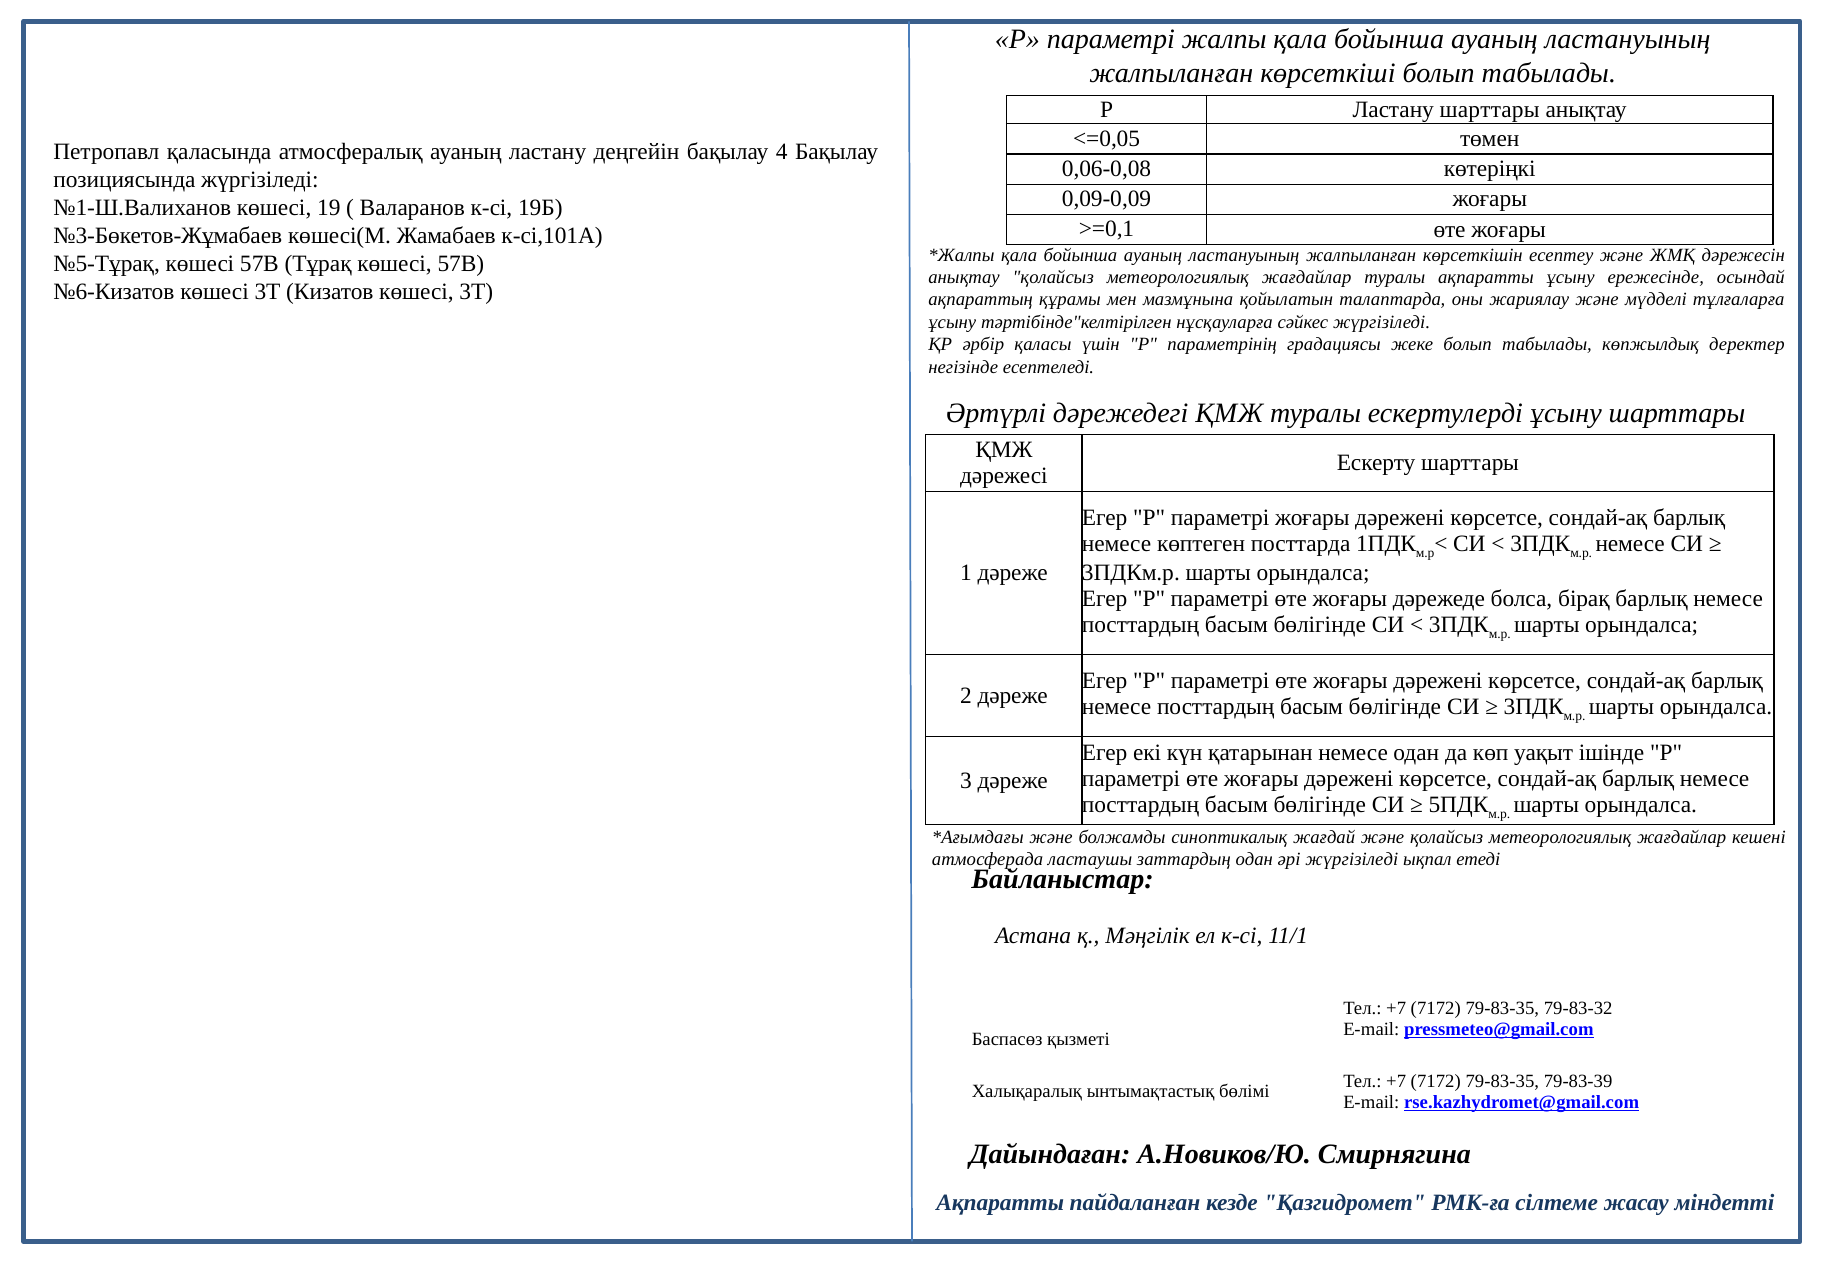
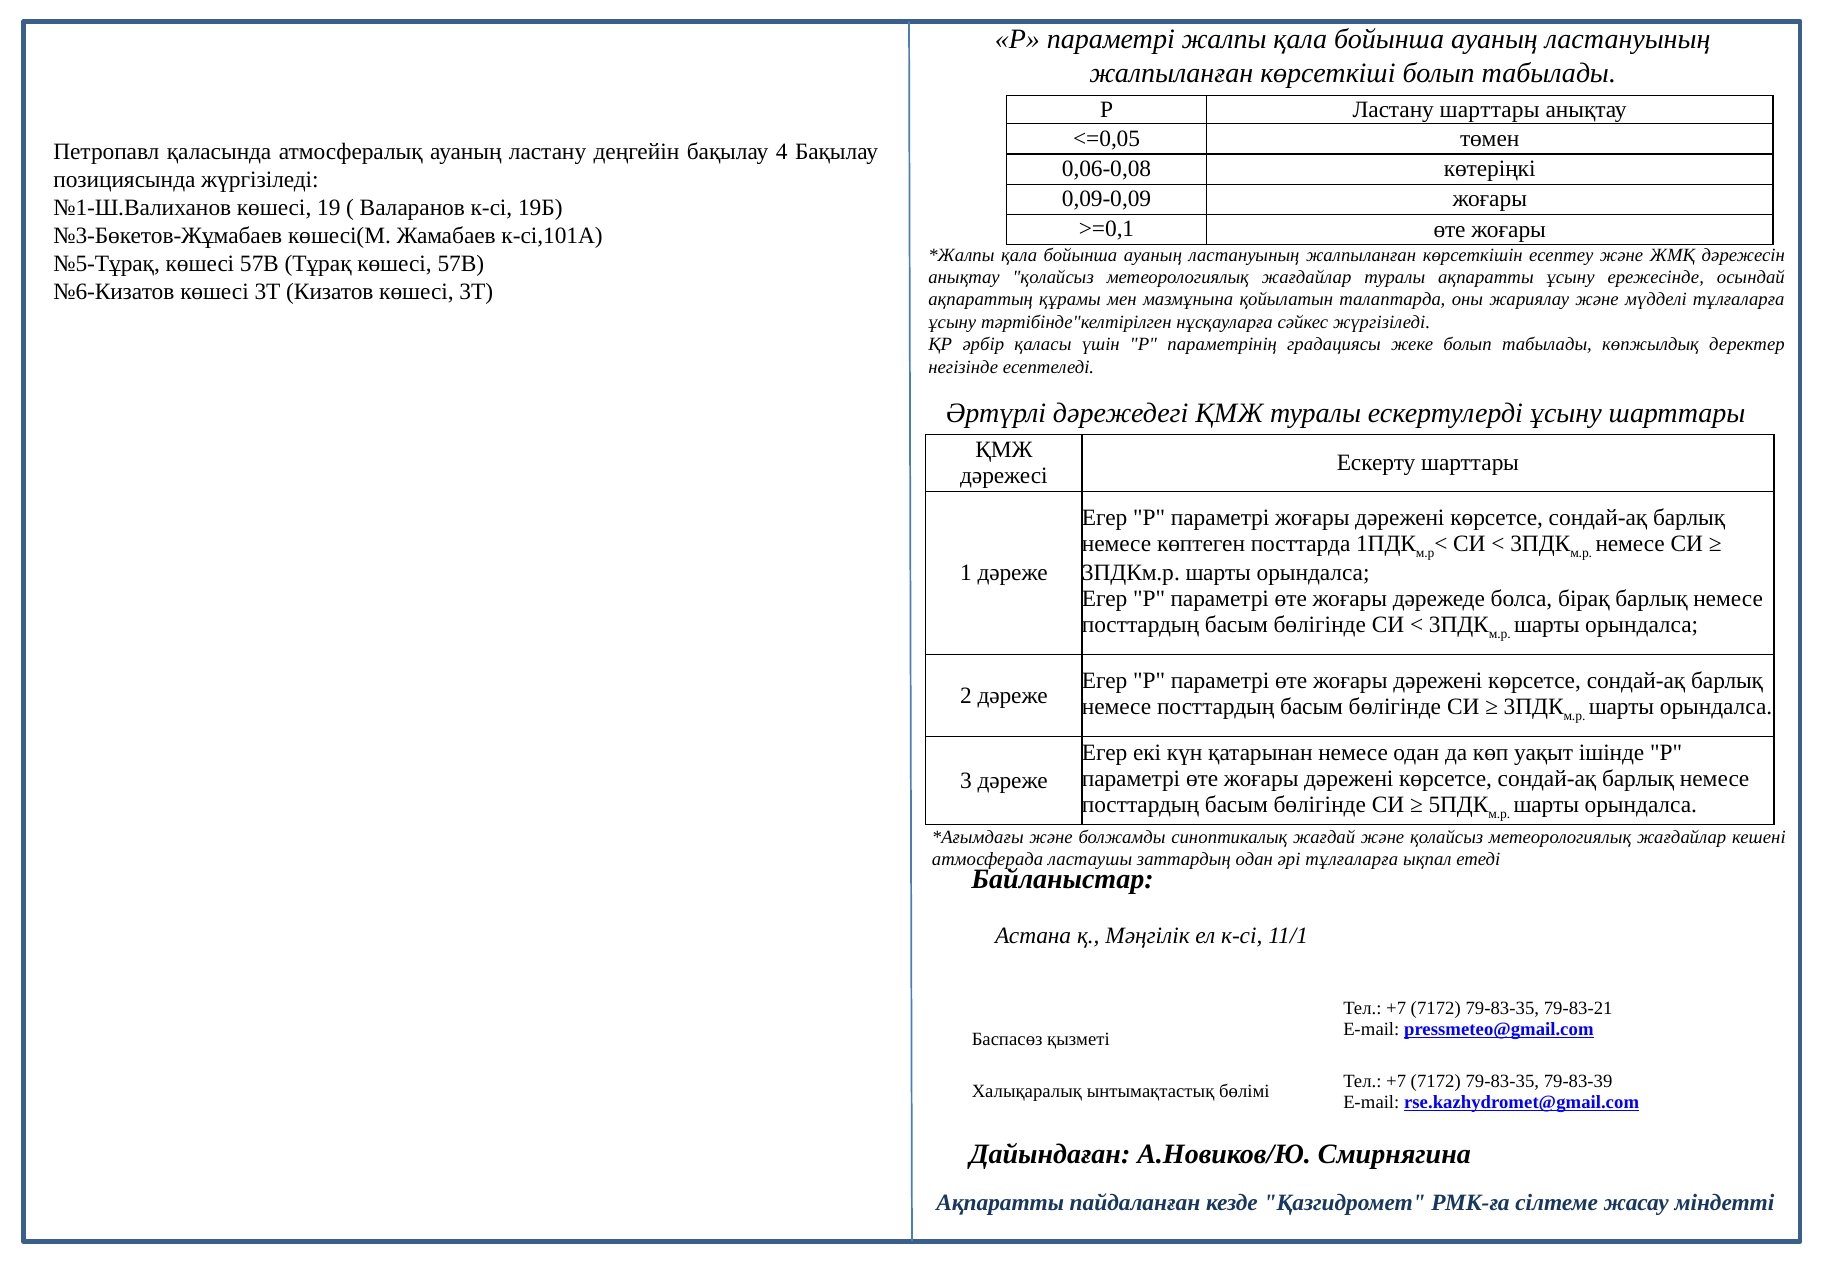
әрі жүргізіледі: жүргізіледі -> тұлғаларға (1352, 860)
79-83-32: 79-83-32 -> 79-83-21 (1578, 1008)
